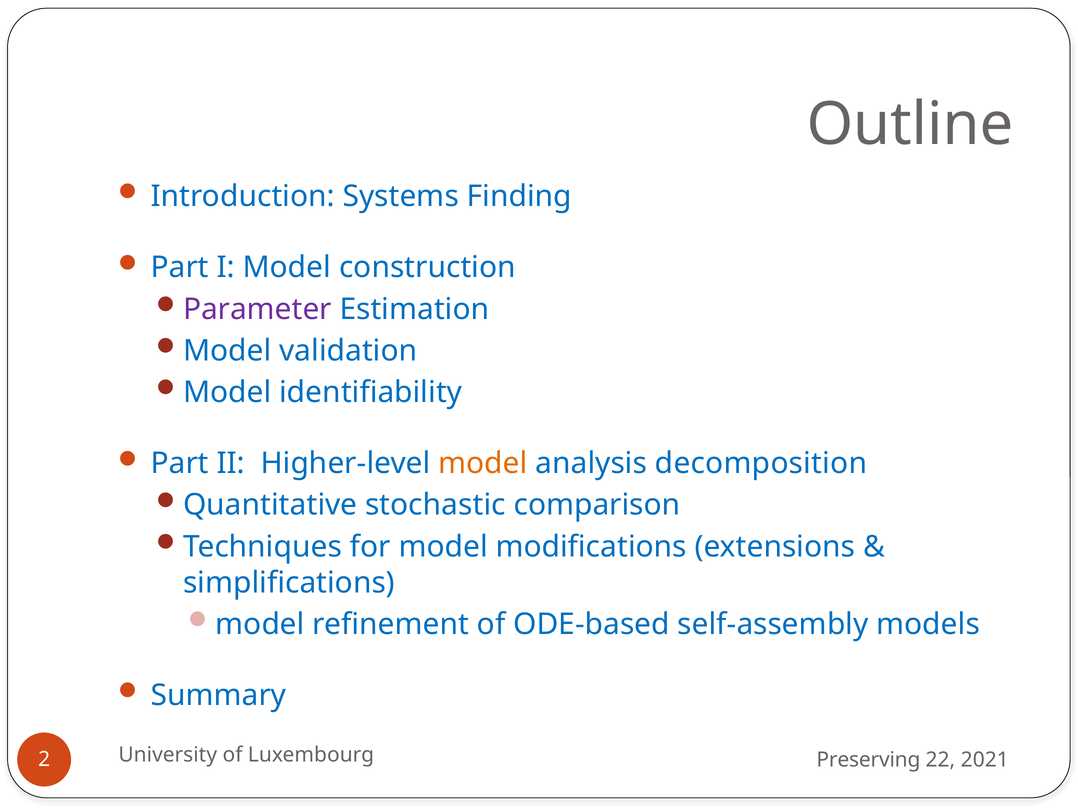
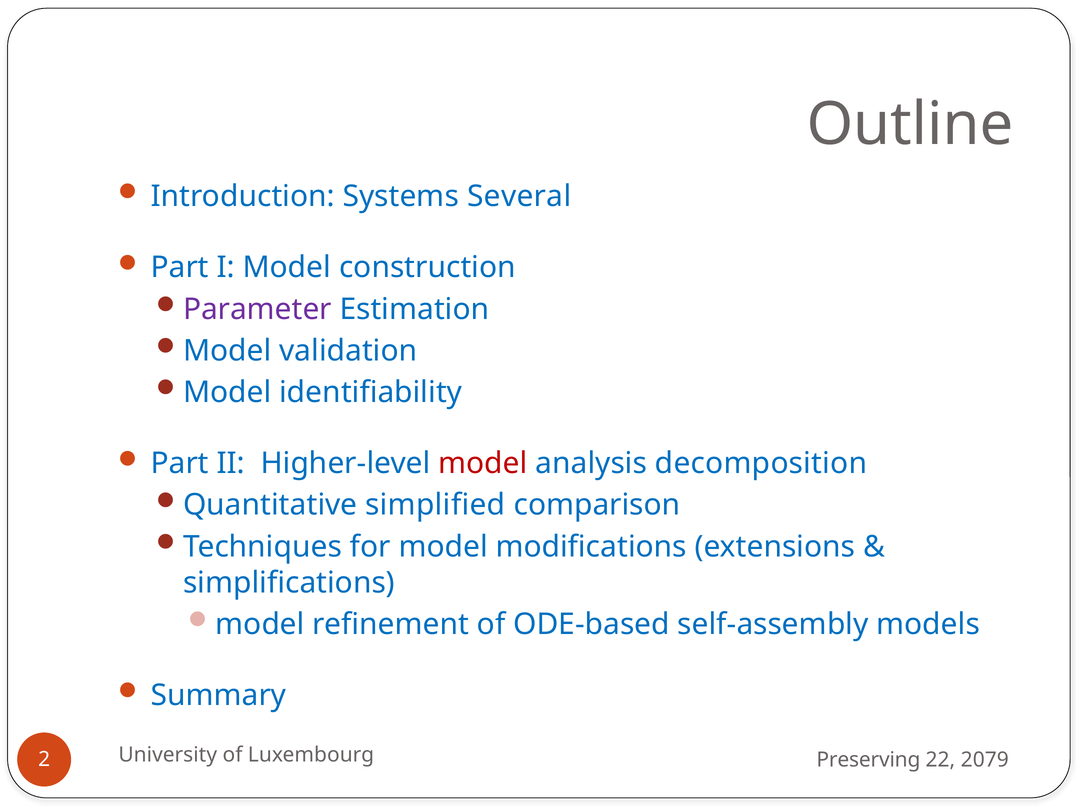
Finding: Finding -> Several (519, 196)
model colour: orange -> red (483, 463)
stochastic: stochastic -> simplified (435, 505)
2021: 2021 -> 2079 (985, 759)
